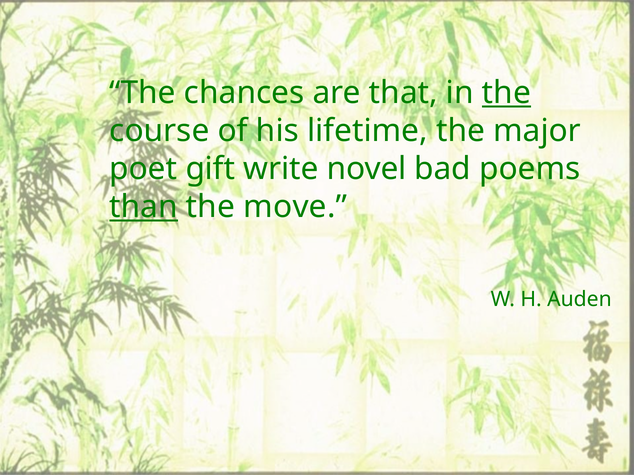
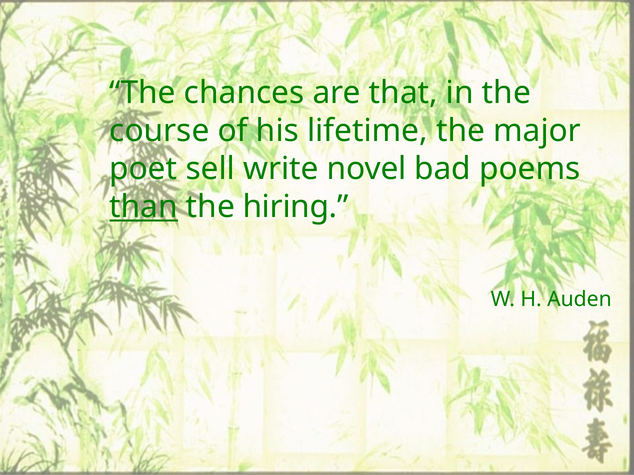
the underline: present -> none (506, 93)
gift: gift -> sell (210, 169)
move: move -> hiring (296, 207)
